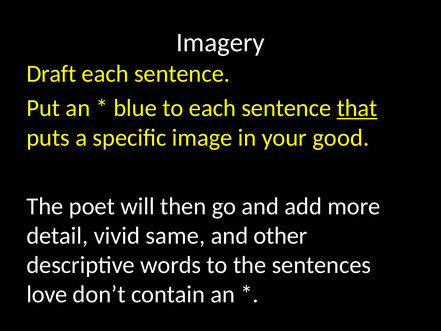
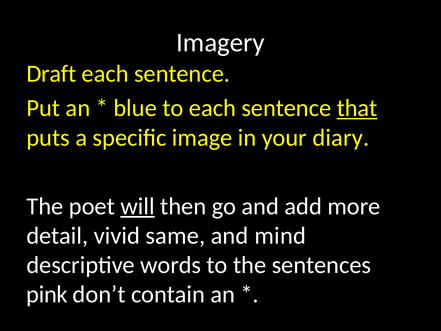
good: good -> diary (341, 138)
will underline: none -> present (138, 206)
other: other -> mind (280, 236)
love: love -> pink (47, 294)
